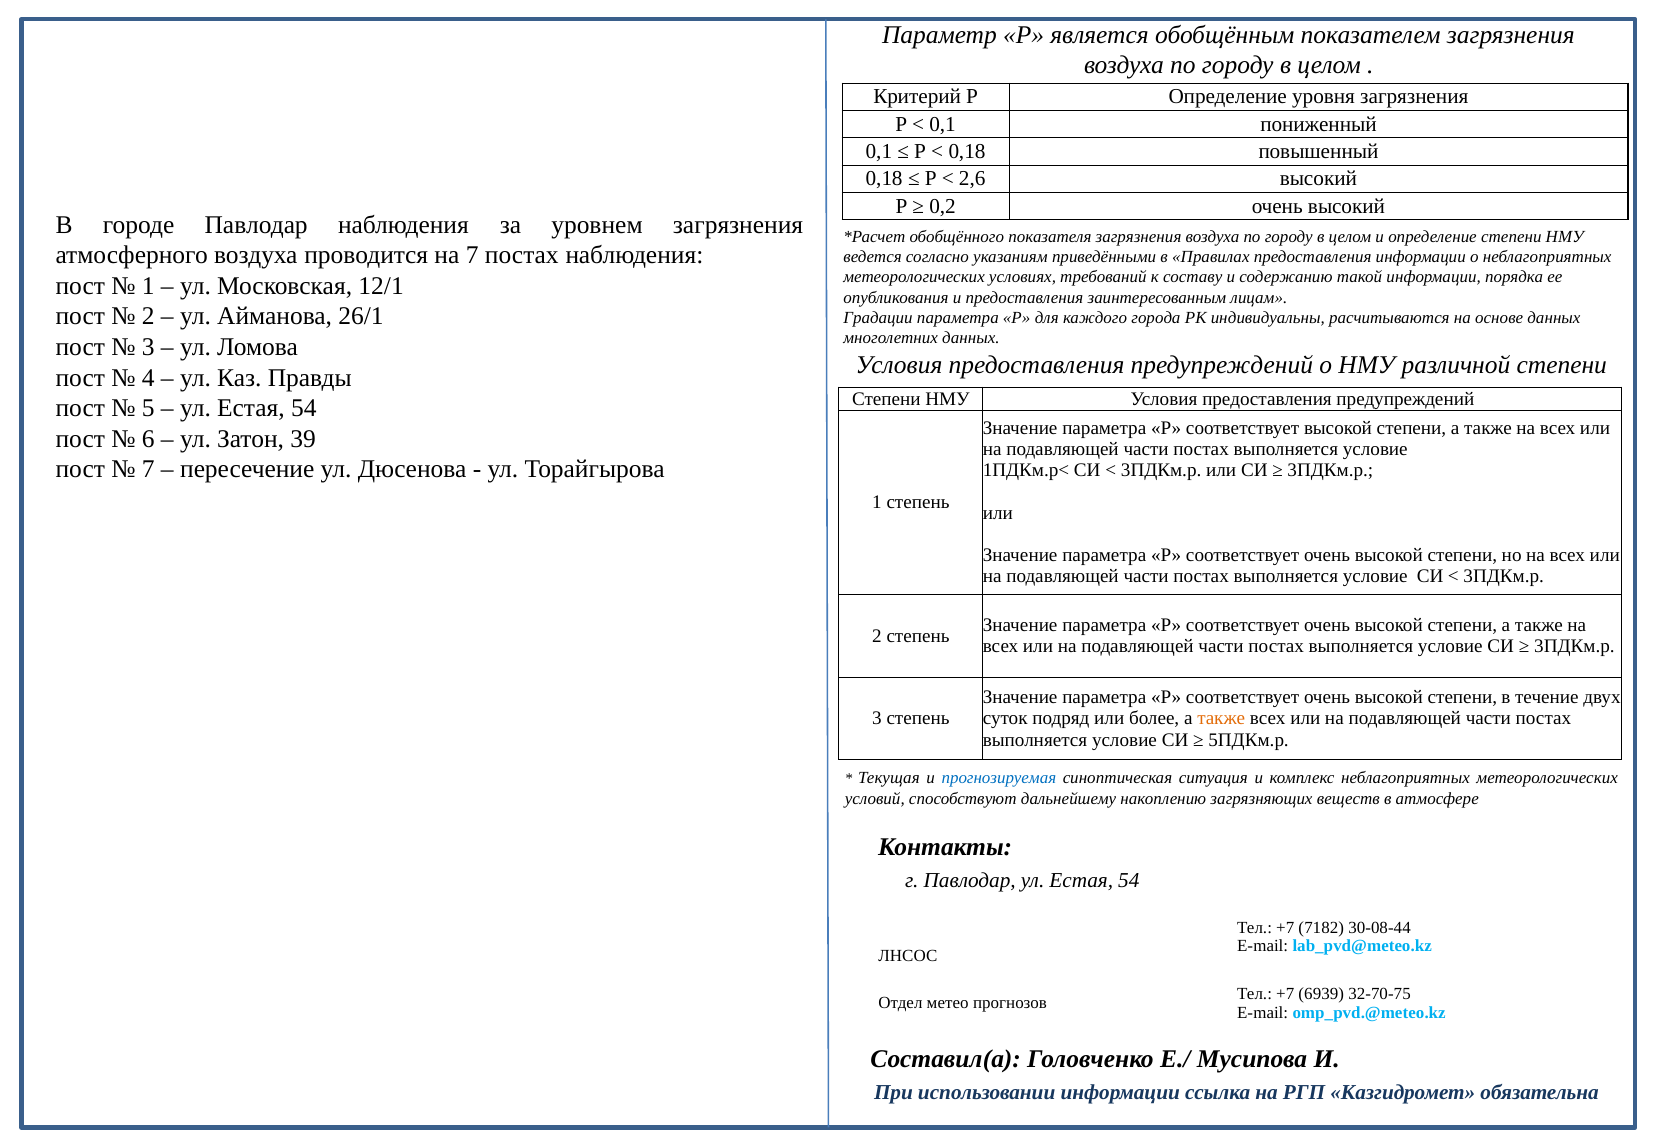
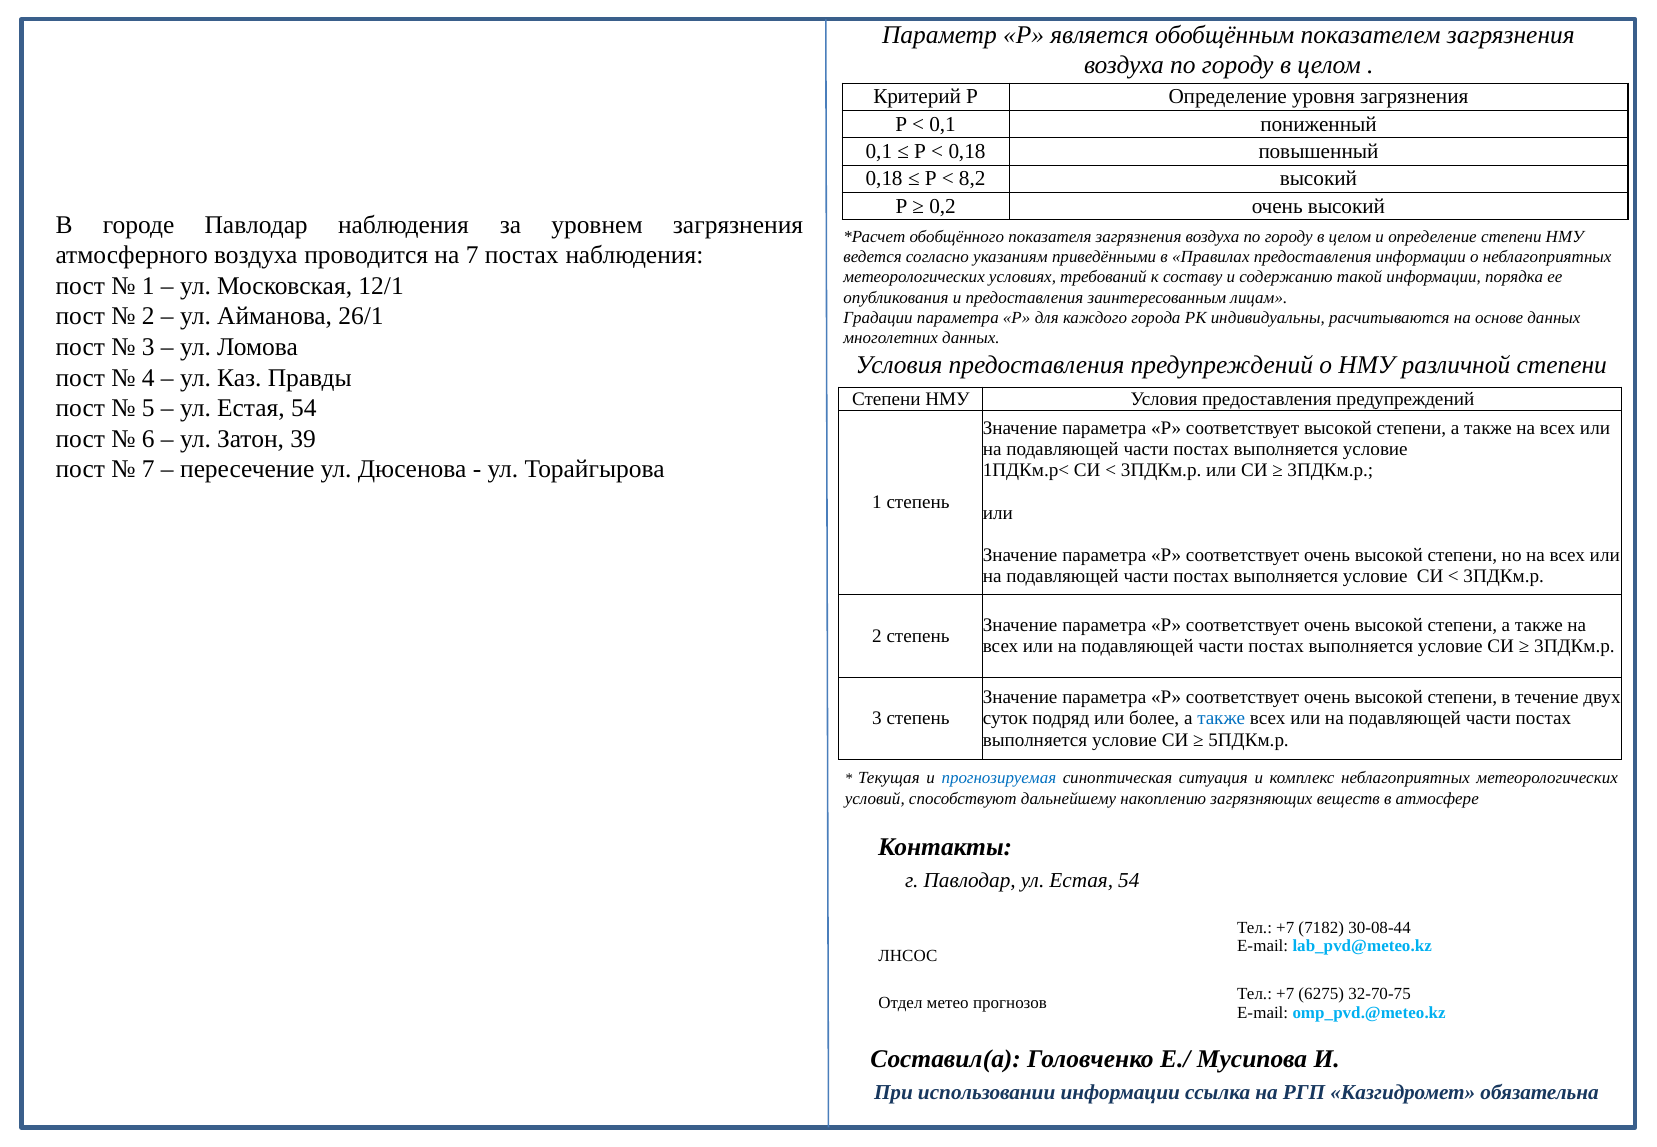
2,6: 2,6 -> 8,2 (972, 179)
также colour: orange -> blue (1221, 719)
6939: 6939 -> 6275 (1321, 994)
